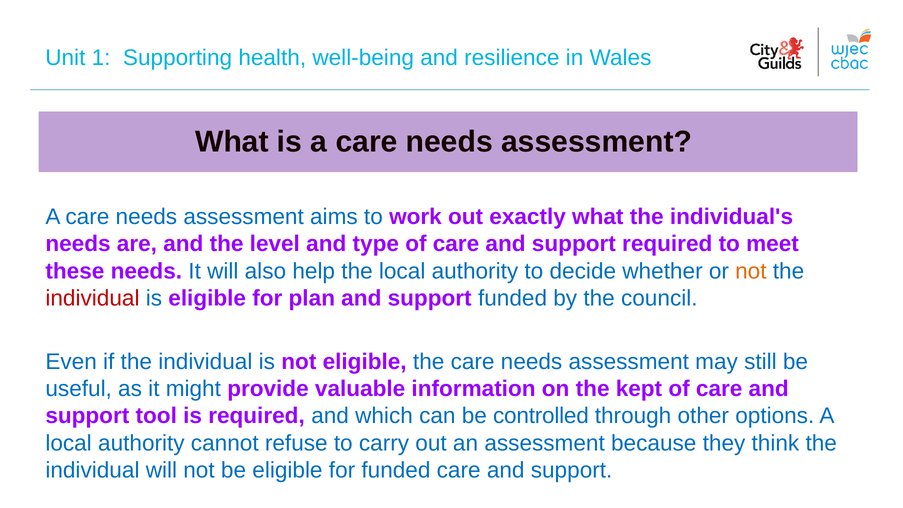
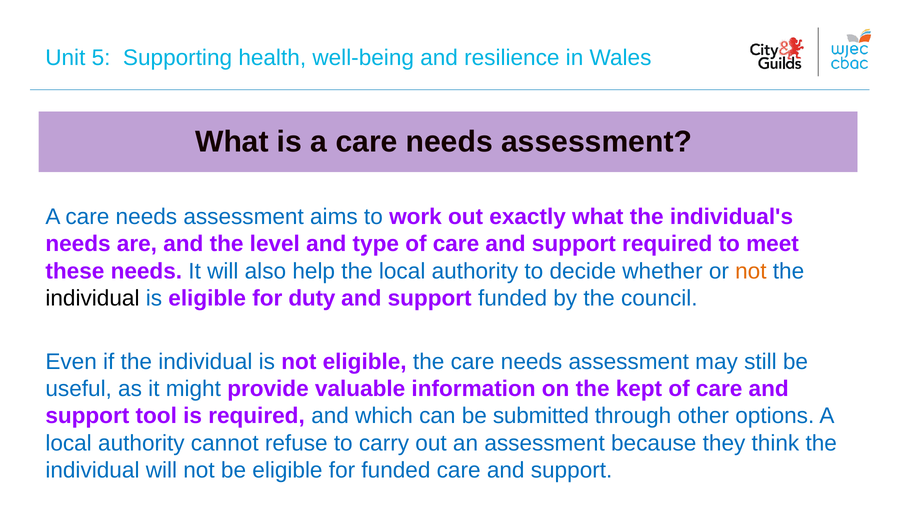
1: 1 -> 5 (101, 58)
individual colour: red -> black (92, 298)
plan: plan -> duty (312, 298)
controlled: controlled -> submitted (541, 416)
